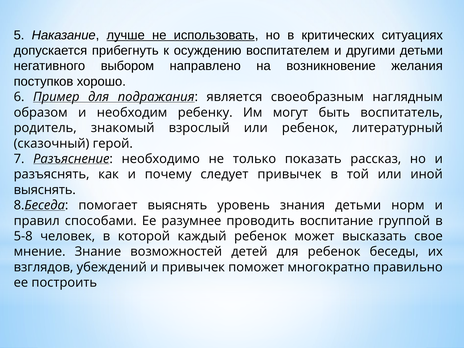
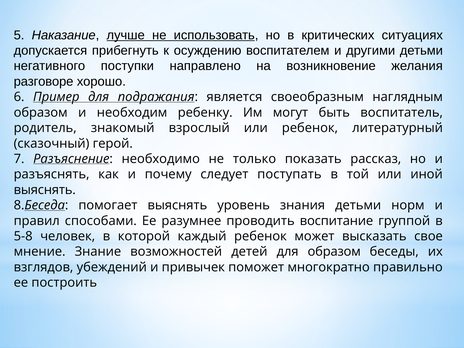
выбором: выбором -> поступки (127, 66)
поступков: поступков -> разговоре (44, 82)
следует привычек: привычек -> поступать (289, 174)
для ребенок: ребенок -> образом (334, 252)
